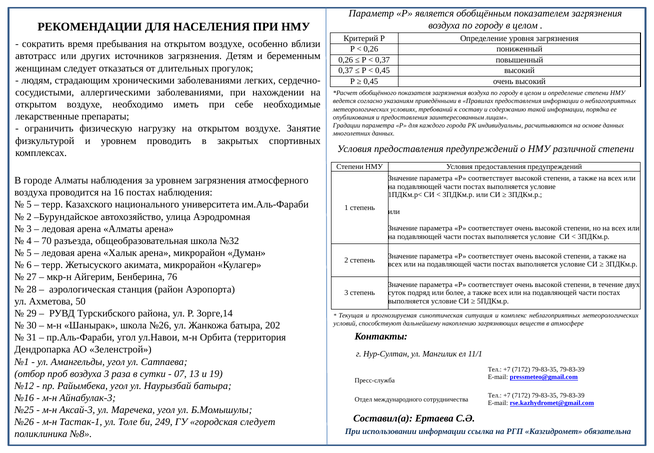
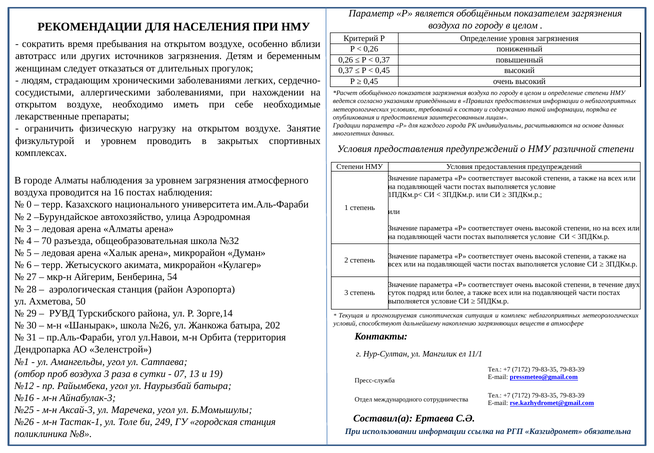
5: 5 -> 0 (29, 205)
76: 76 -> 54 (172, 277)
городская следует: следует -> станция (258, 422)
